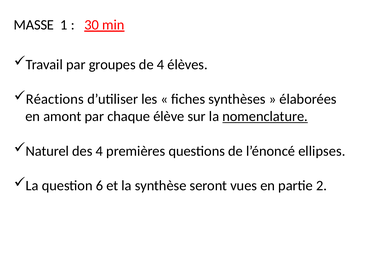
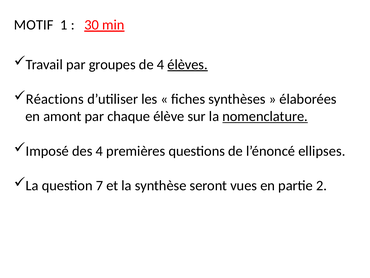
MASSE: MASSE -> MOTIF (34, 25)
élèves underline: none -> present (188, 64)
Naturel: Naturel -> Imposé (47, 151)
6: 6 -> 7 (99, 185)
